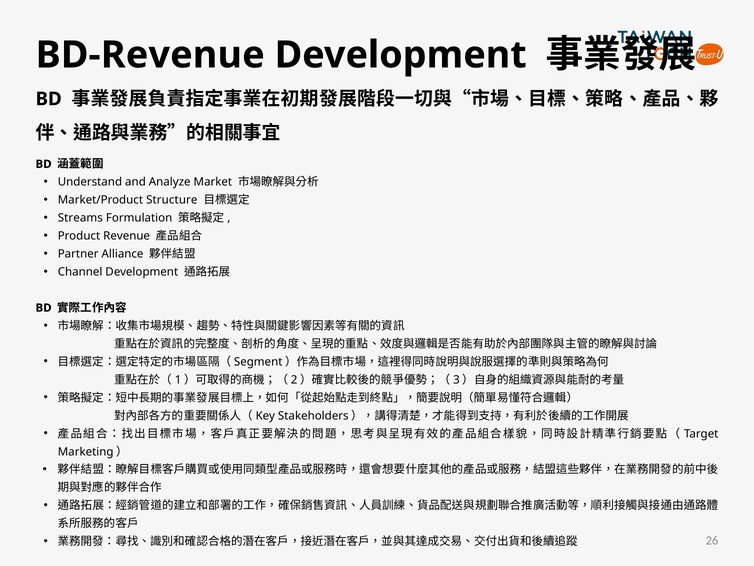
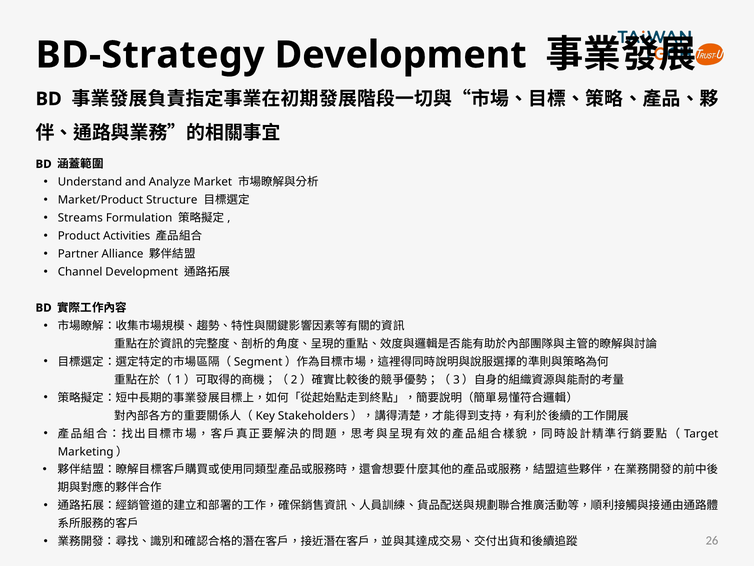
BD-Revenue: BD-Revenue -> BD-Strategy (150, 55)
Revenue: Revenue -> Activities (127, 236)
